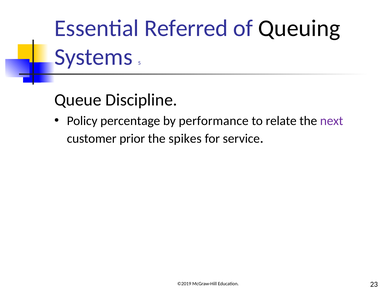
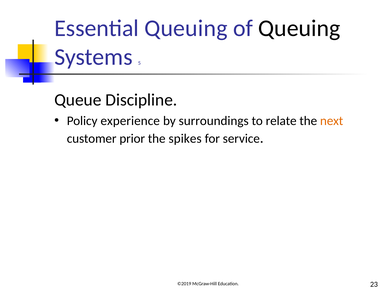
Essential Referred: Referred -> Queuing (186, 28)
percentage: percentage -> experience (130, 121)
performance: performance -> surroundings (214, 121)
next colour: purple -> orange (332, 121)
